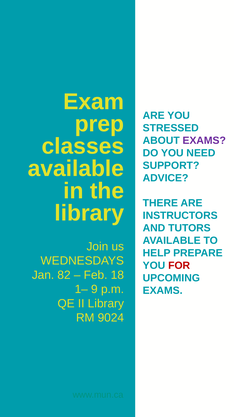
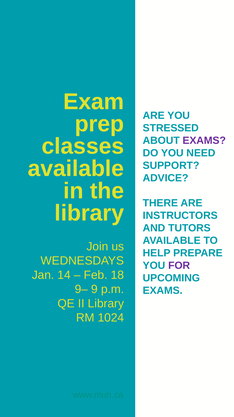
FOR colour: red -> purple (179, 265)
82: 82 -> 14 (64, 274)
1–: 1– -> 9– (81, 289)
9024: 9024 -> 1024 (111, 317)
